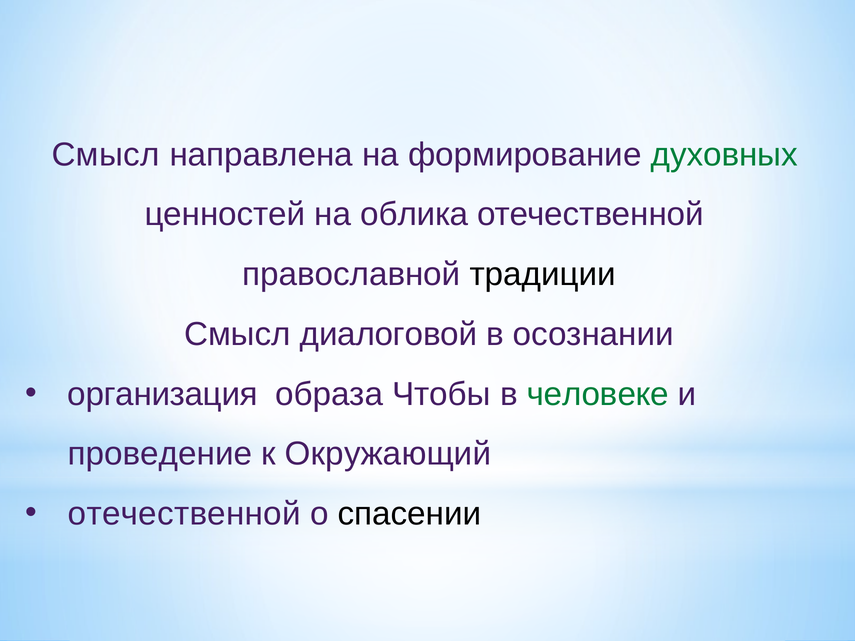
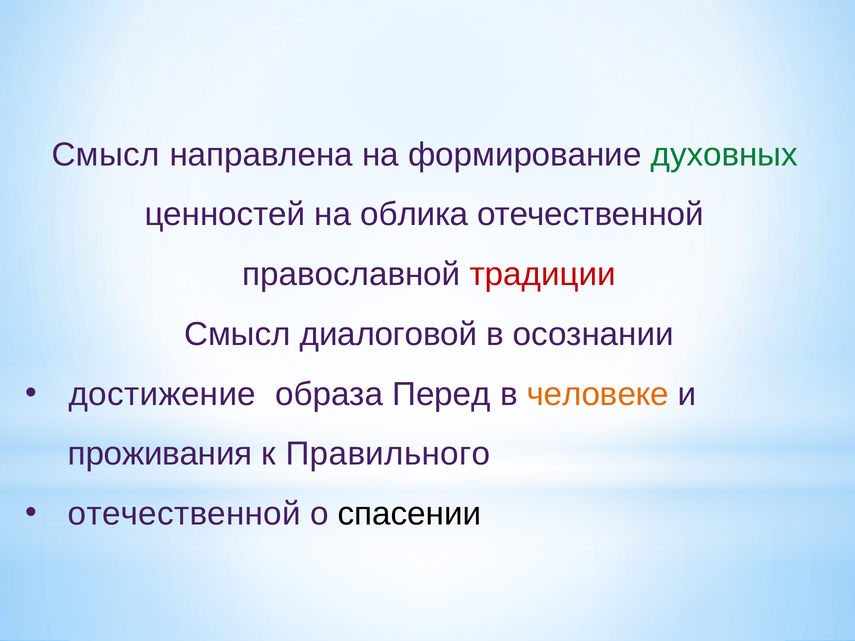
традиции colour: black -> red (543, 274)
организация: организация -> достижение (162, 394)
Чтобы: Чтобы -> Перед (441, 394)
человеке colour: green -> orange (598, 394)
проведение: проведение -> проживания (160, 454)
Окружающий: Окружающий -> Правильного (388, 454)
